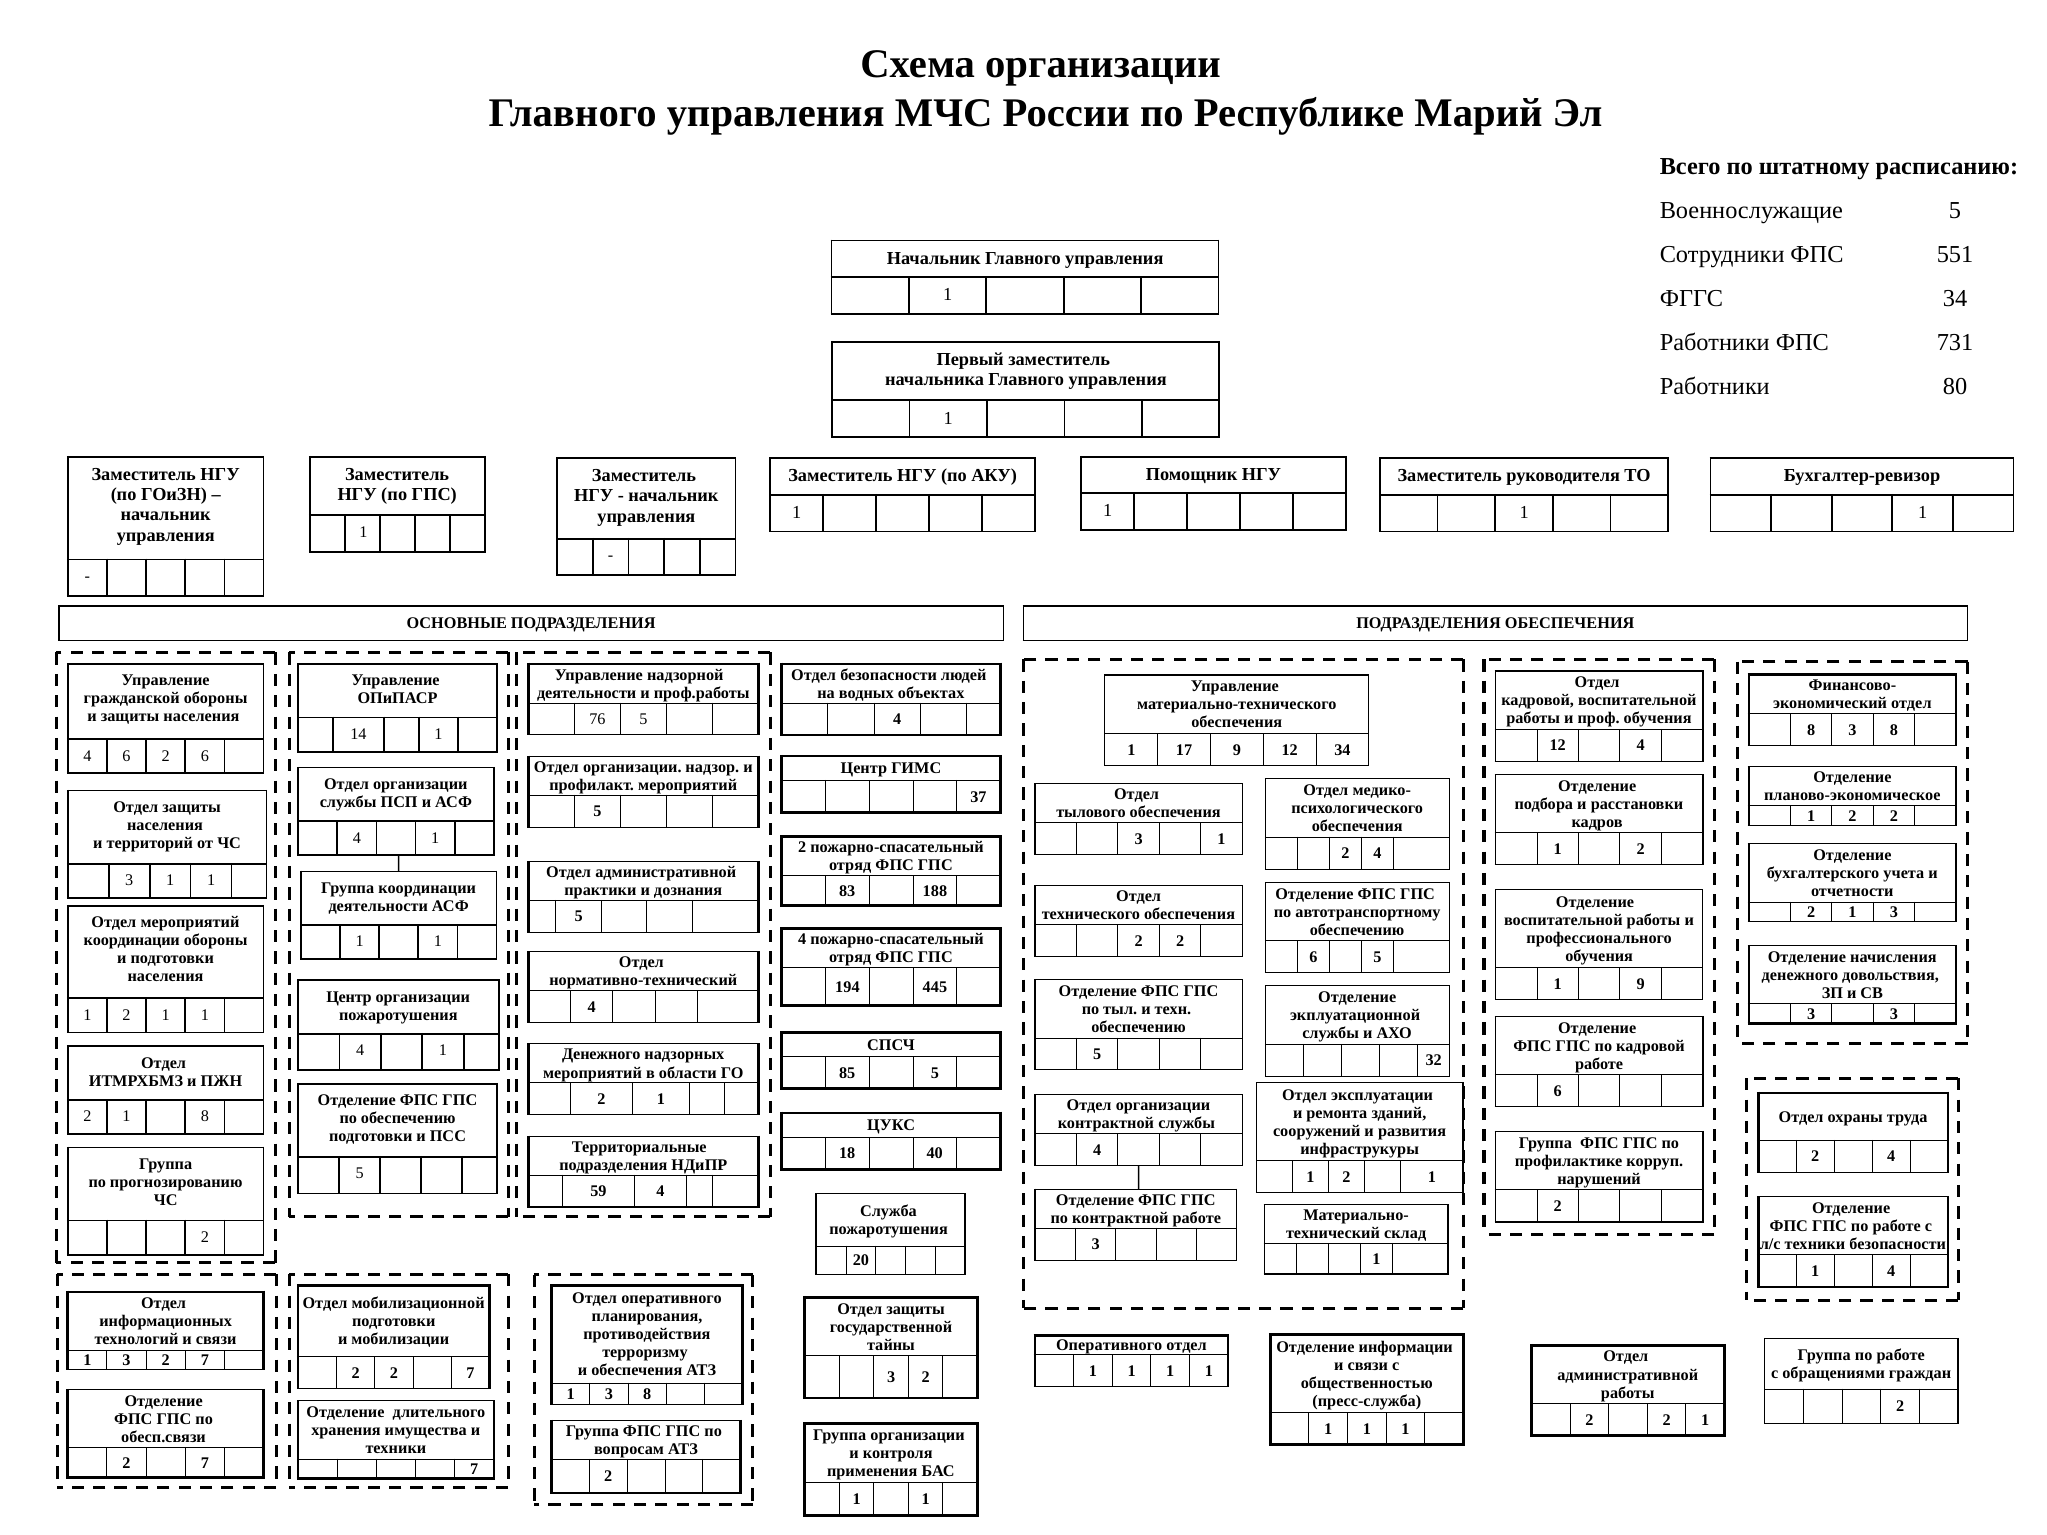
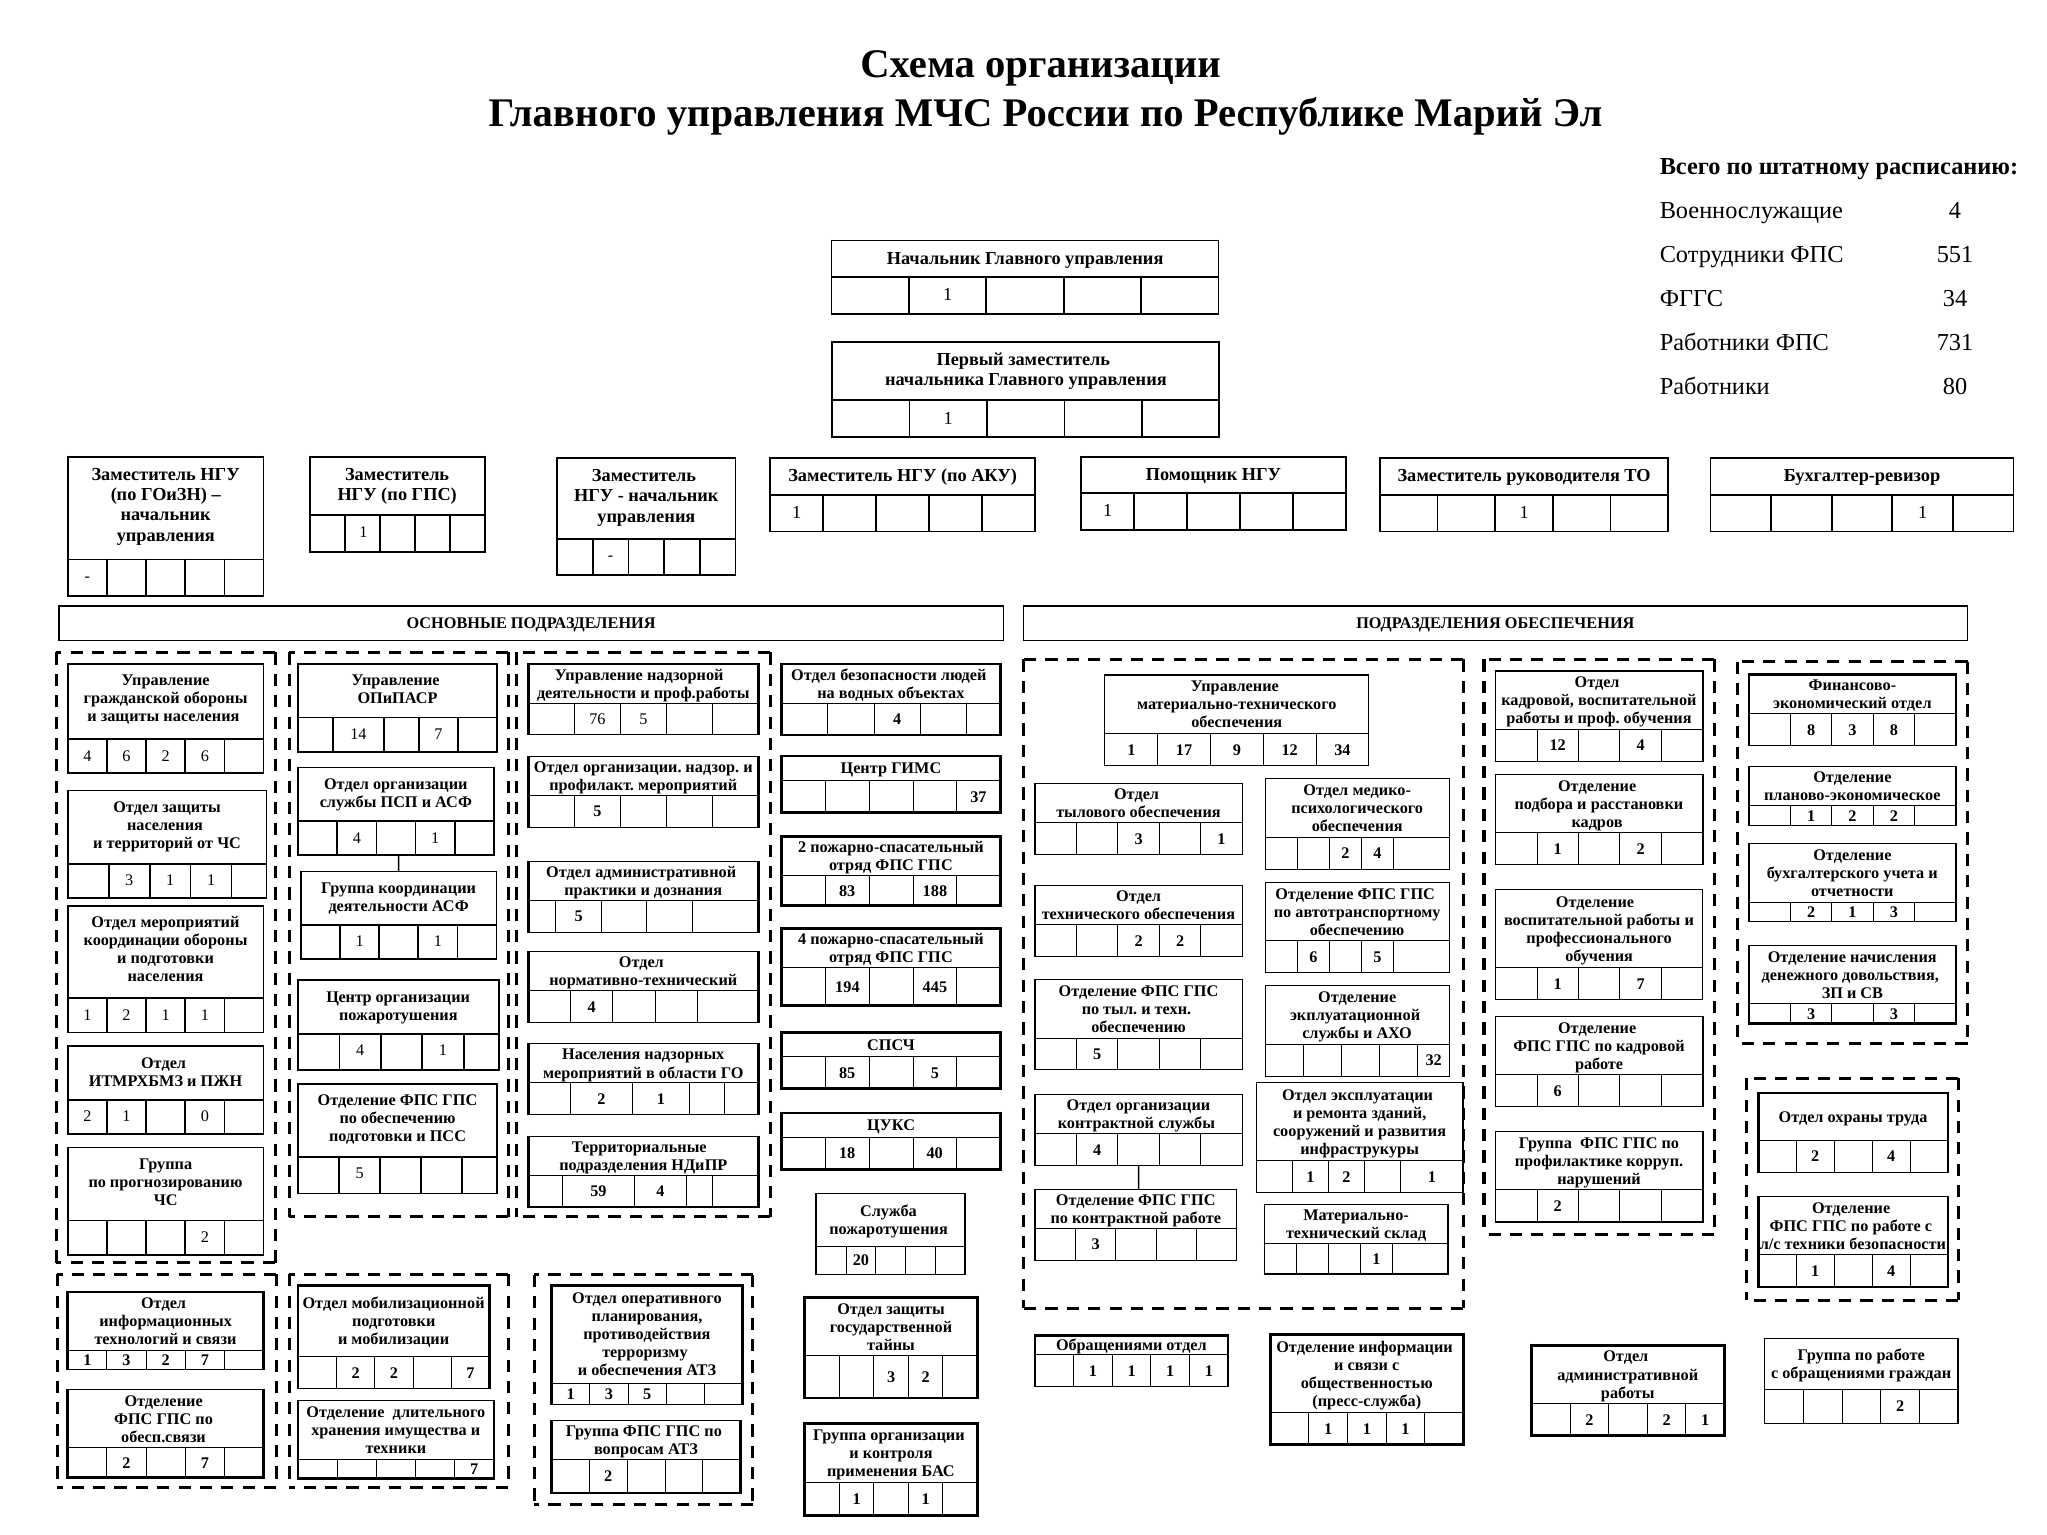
Военнослужащие 5: 5 -> 4 (1955, 211)
14 1: 1 -> 7 (439, 734)
1 9: 9 -> 7 (1641, 984)
Денежного: Денежного -> Населения (601, 1055)
1 8: 8 -> 0 (205, 1117)
Оперативного: Оперативного -> Обращениями (1109, 1346)
1 3 8: 8 -> 5 (647, 1394)
